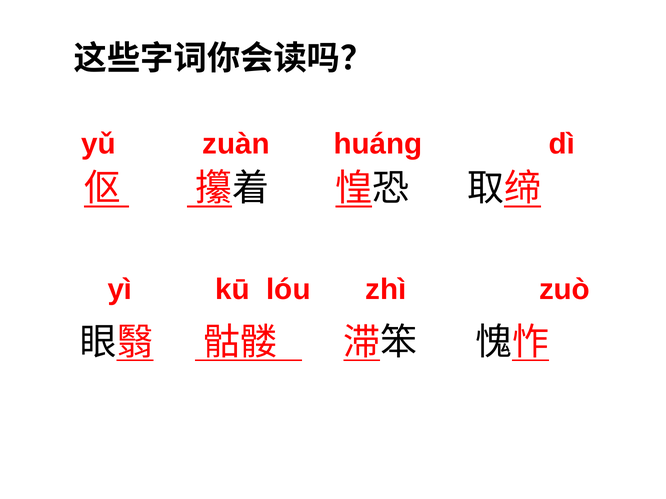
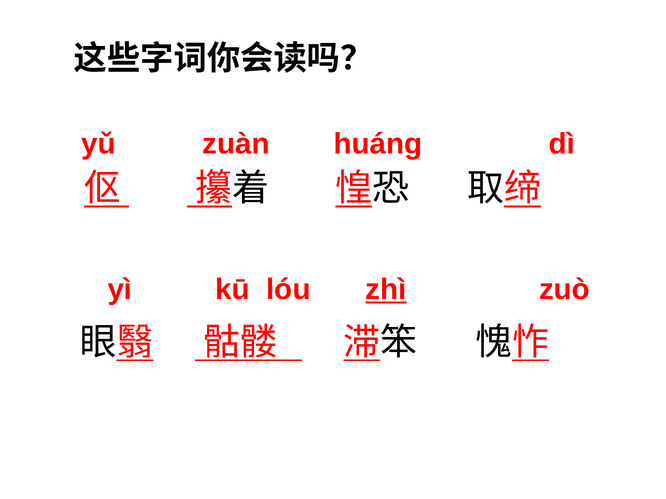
zhì underline: none -> present (386, 290)
